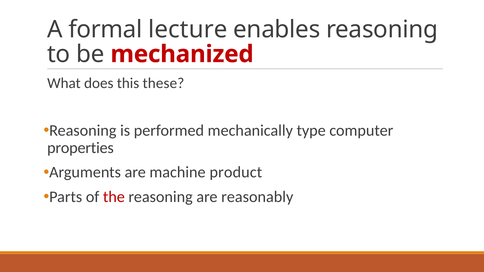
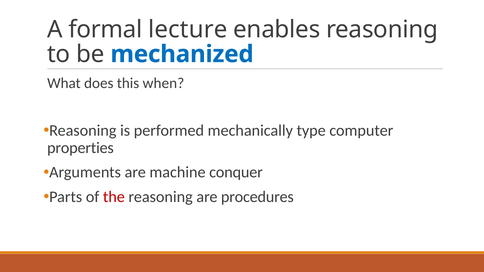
mechanized colour: red -> blue (182, 54)
these: these -> when (163, 83)
product: product -> conquer (236, 172)
reasonably: reasonably -> procedures (257, 197)
